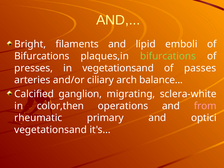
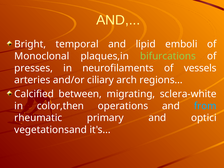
filaments: filaments -> temporal (77, 44)
Bifurcations: Bifurcations -> Monoclonal (42, 56)
in vegetationsand: vegetationsand -> neurofilaments (118, 68)
passes: passes -> vessels (200, 68)
balance: balance -> regions (161, 80)
ganglion: ganglion -> between (80, 94)
from colour: pink -> light blue (205, 106)
